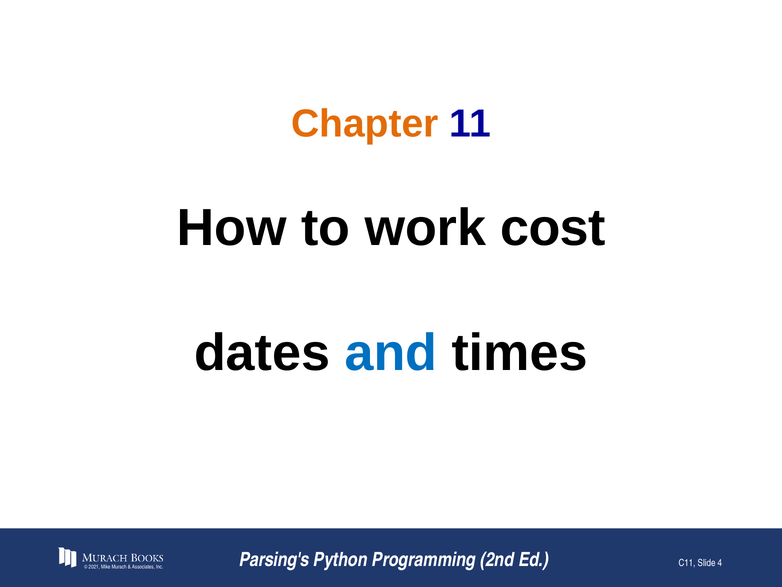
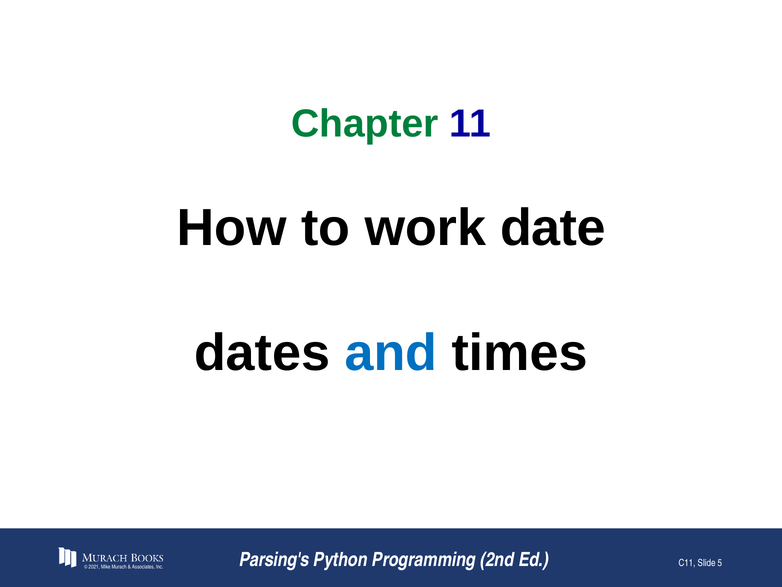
Chapter colour: orange -> green (365, 124)
cost: cost -> date (553, 228)
4: 4 -> 5 (720, 563)
